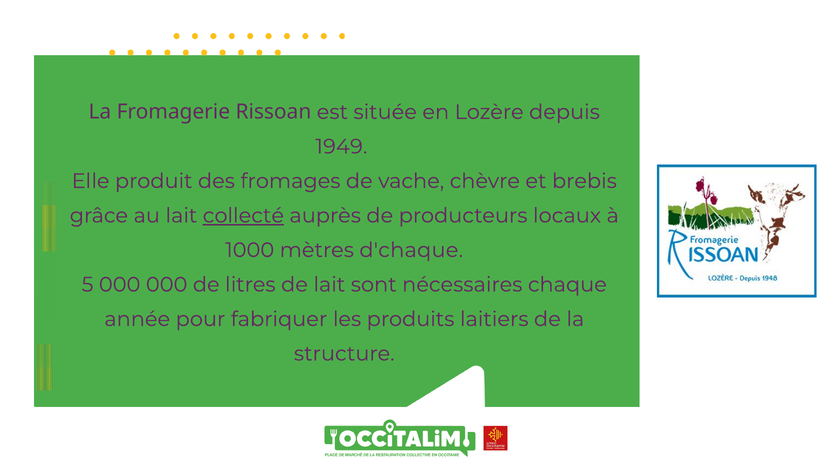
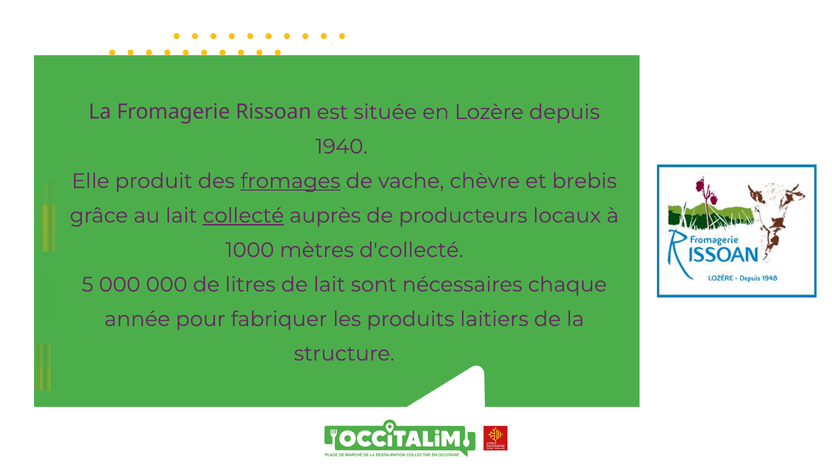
1949: 1949 -> 1940 (341, 147)
fromages underline: none -> present (290, 181)
d'chaque: d'chaque -> d'collecté (411, 250)
